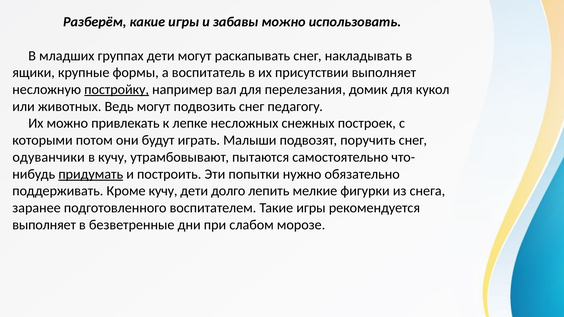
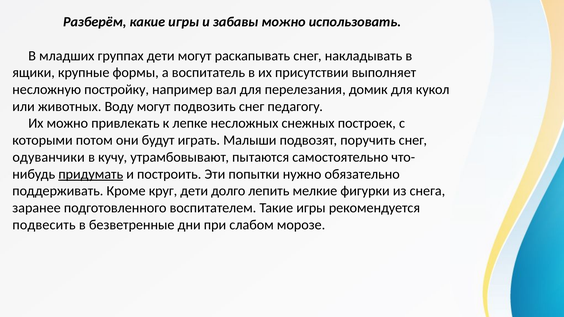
постройку underline: present -> none (117, 90)
Ведь: Ведь -> Воду (119, 107)
Кроме кучу: кучу -> круг (163, 191)
выполняет: выполняет -> подвесить (44, 225)
